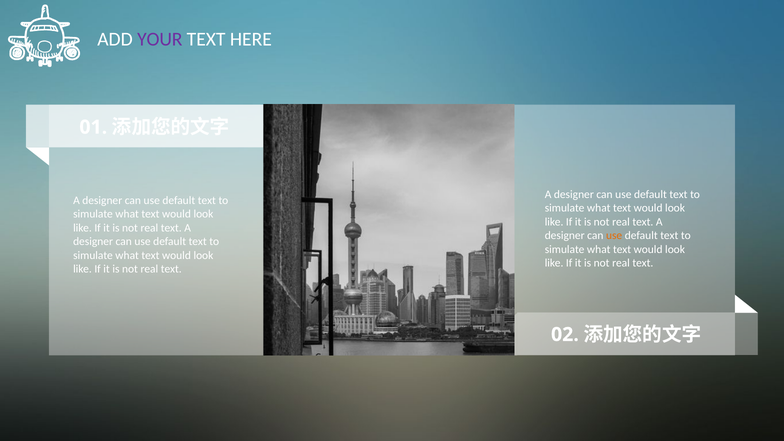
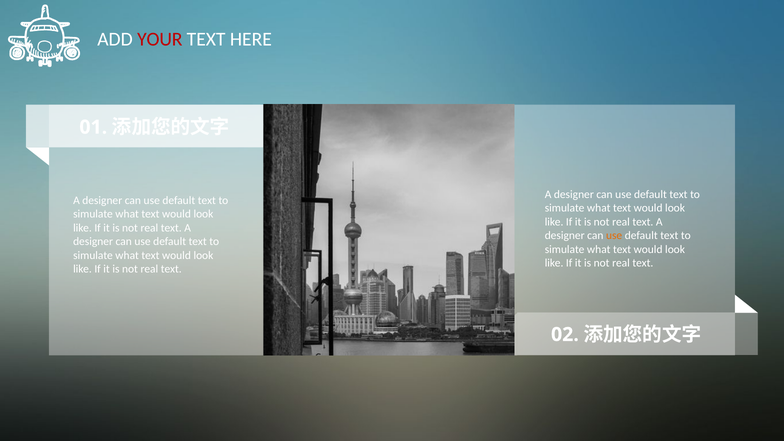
YOUR colour: purple -> red (160, 39)
